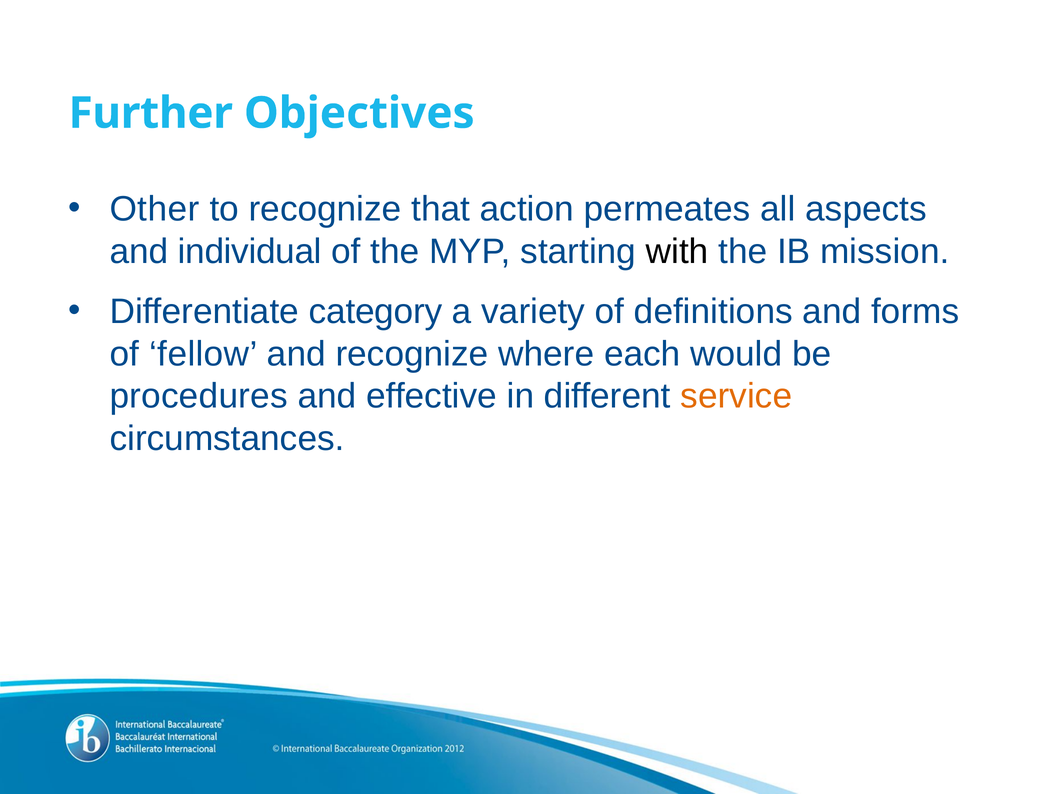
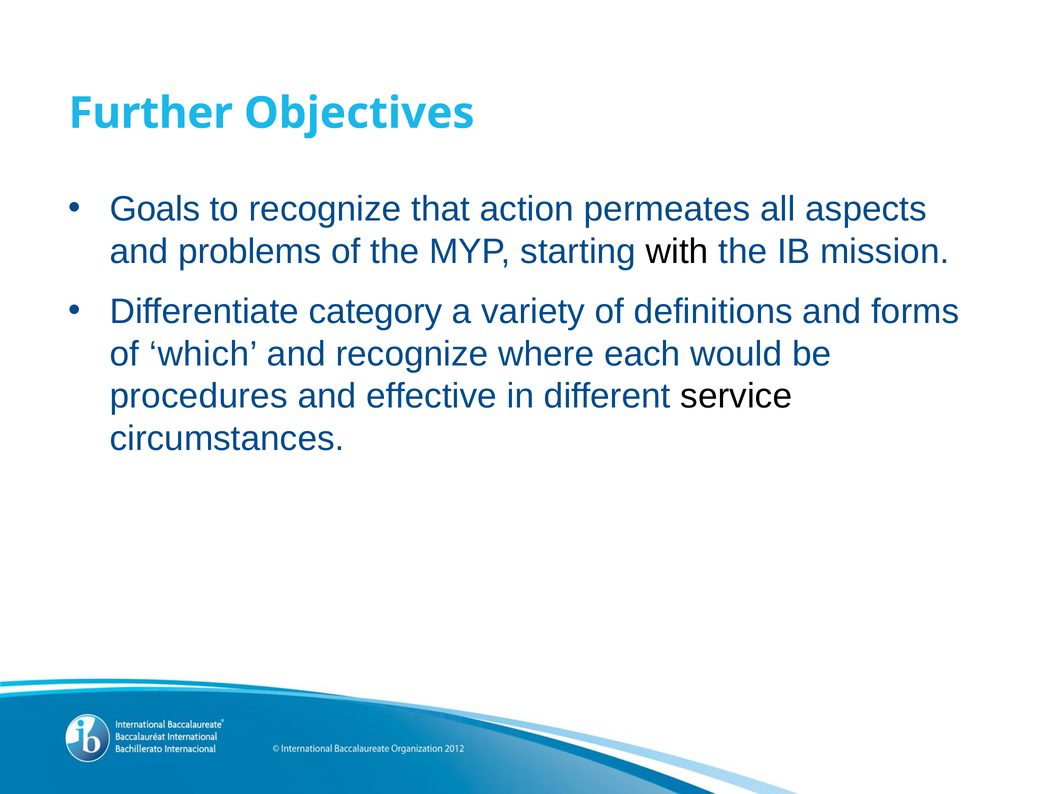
Other: Other -> Goals (155, 209)
individual: individual -> problems (250, 251)
fellow: fellow -> which (203, 354)
service colour: orange -> black (736, 396)
